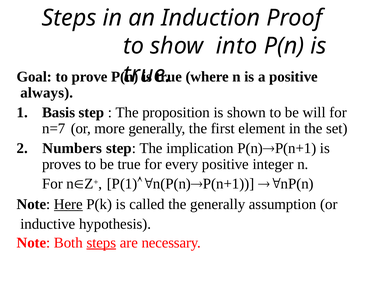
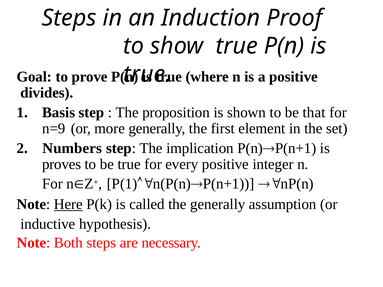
show into: into -> true (237, 46)
always: always -> divides (47, 93)
will: will -> that (314, 113)
n=7: n=7 -> n=9 (54, 129)
steps underline: present -> none (101, 243)
